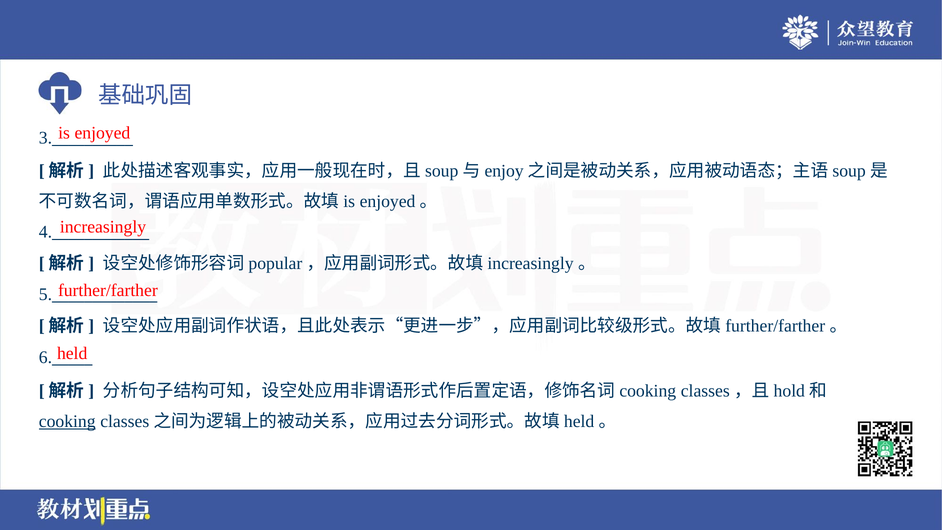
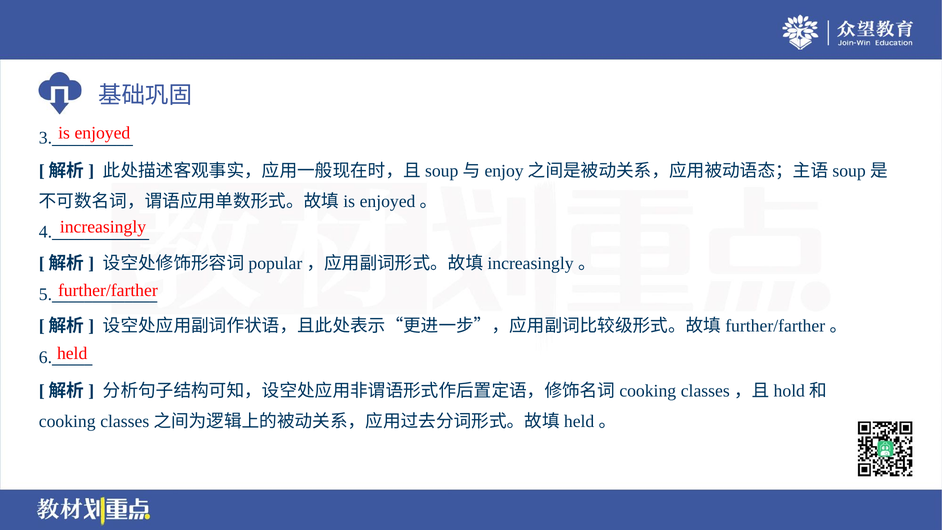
cooking underline: present -> none (67, 421)
